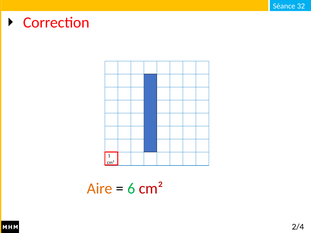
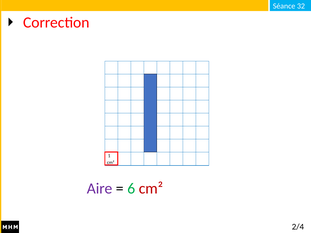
Aire colour: orange -> purple (100, 189)
